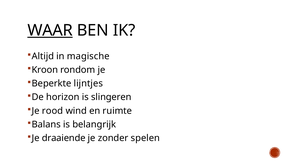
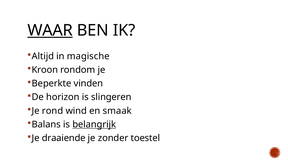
lijntjes: lijntjes -> vinden (88, 83)
rood: rood -> rond (53, 111)
ruimte: ruimte -> smaak (117, 111)
belangrijk underline: none -> present (94, 124)
spelen: spelen -> toestel (145, 138)
